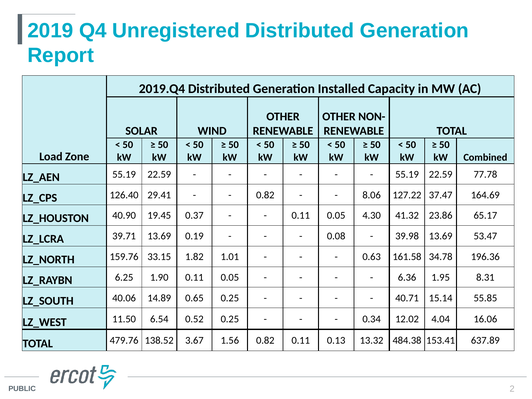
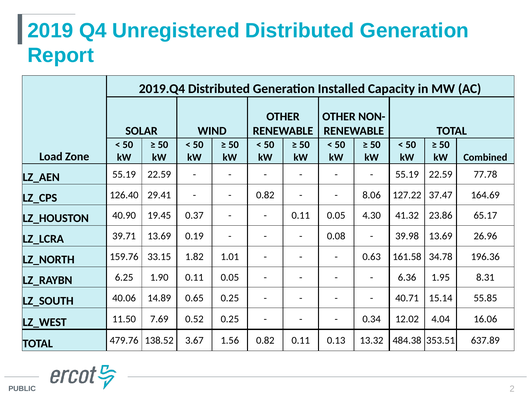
53.47: 53.47 -> 26.96 (485, 236)
6.54: 6.54 -> 7.69 (159, 319)
153.41: 153.41 -> 353.51 (441, 340)
